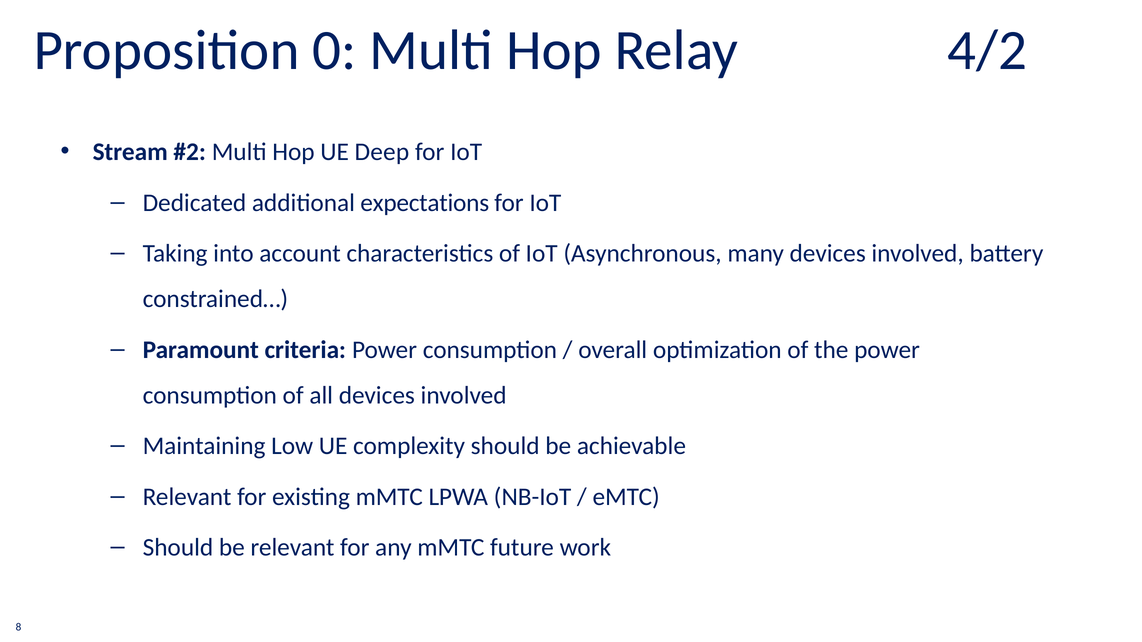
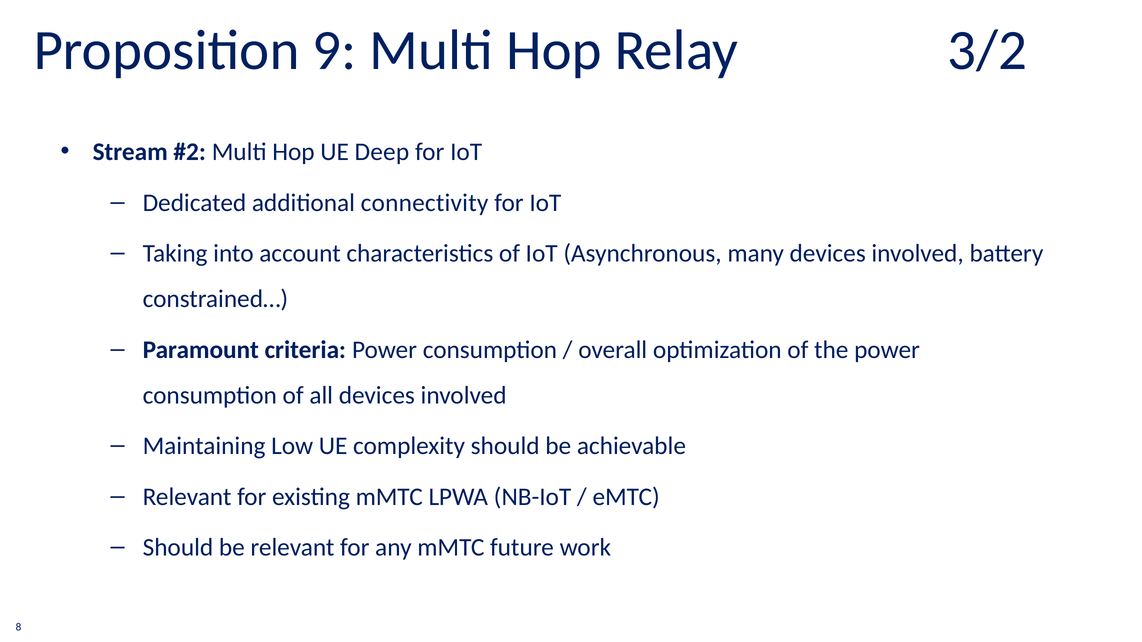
0: 0 -> 9 (334, 50)
4/2: 4/2 -> 3/2 (987, 50)
expectations: expectations -> connectivity (425, 203)
